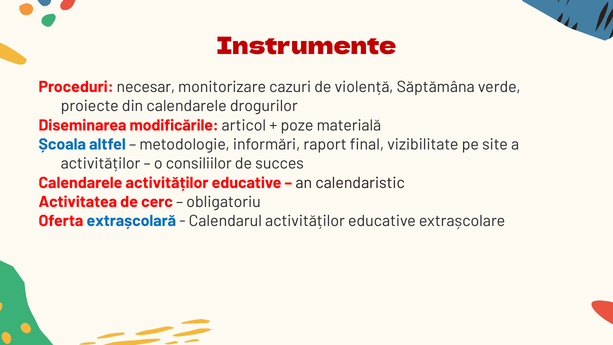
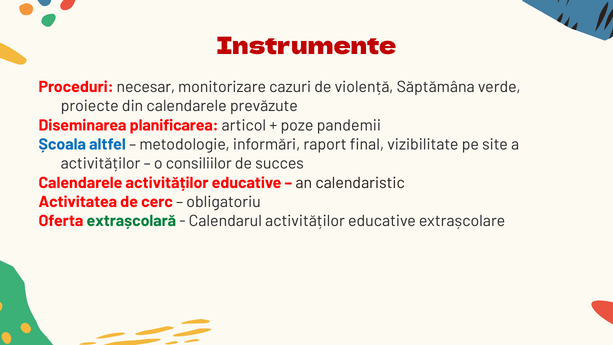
drogurilor: drogurilor -> prevăzute (264, 106)
modificările: modificările -> planificarea (174, 125)
materială: materială -> pandemii (349, 125)
extrașcolară colour: blue -> green (131, 221)
